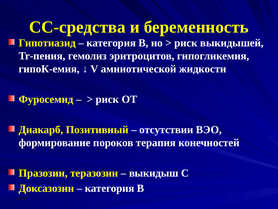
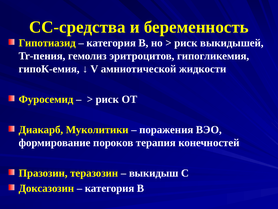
Позитивный: Позитивный -> Муколитики (97, 129)
отсутствии: отсутствии -> поражения (166, 129)
